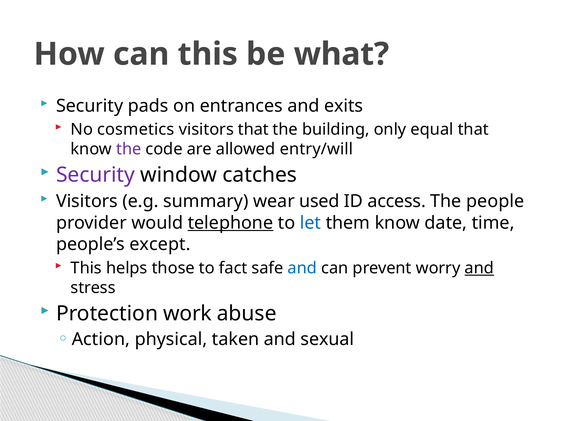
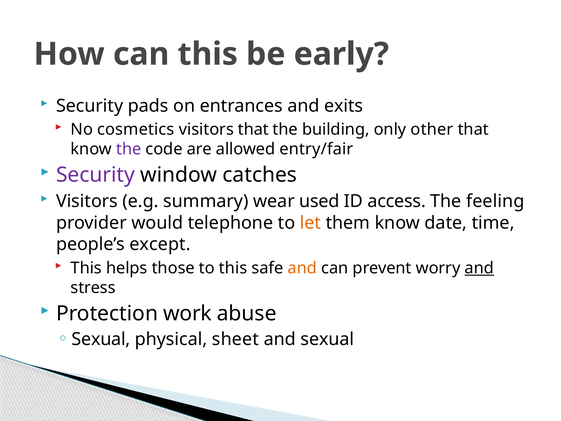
what: what -> early (341, 54)
equal: equal -> other (432, 129)
entry/will: entry/will -> entry/fair (316, 149)
people: people -> feeling (495, 201)
telephone underline: present -> none (230, 223)
let colour: blue -> orange (310, 223)
to fact: fact -> this (233, 268)
and colour: blue -> orange (302, 268)
Action: Action -> Sexual (101, 339)
taken: taken -> sheet (235, 339)
